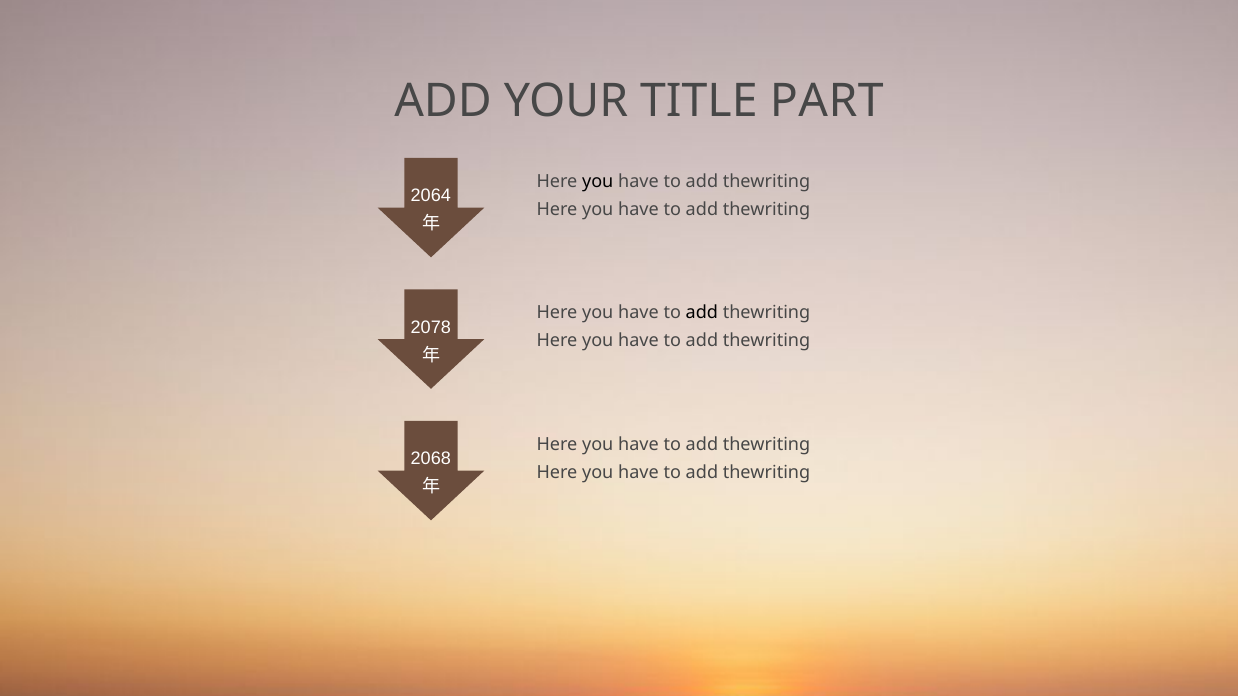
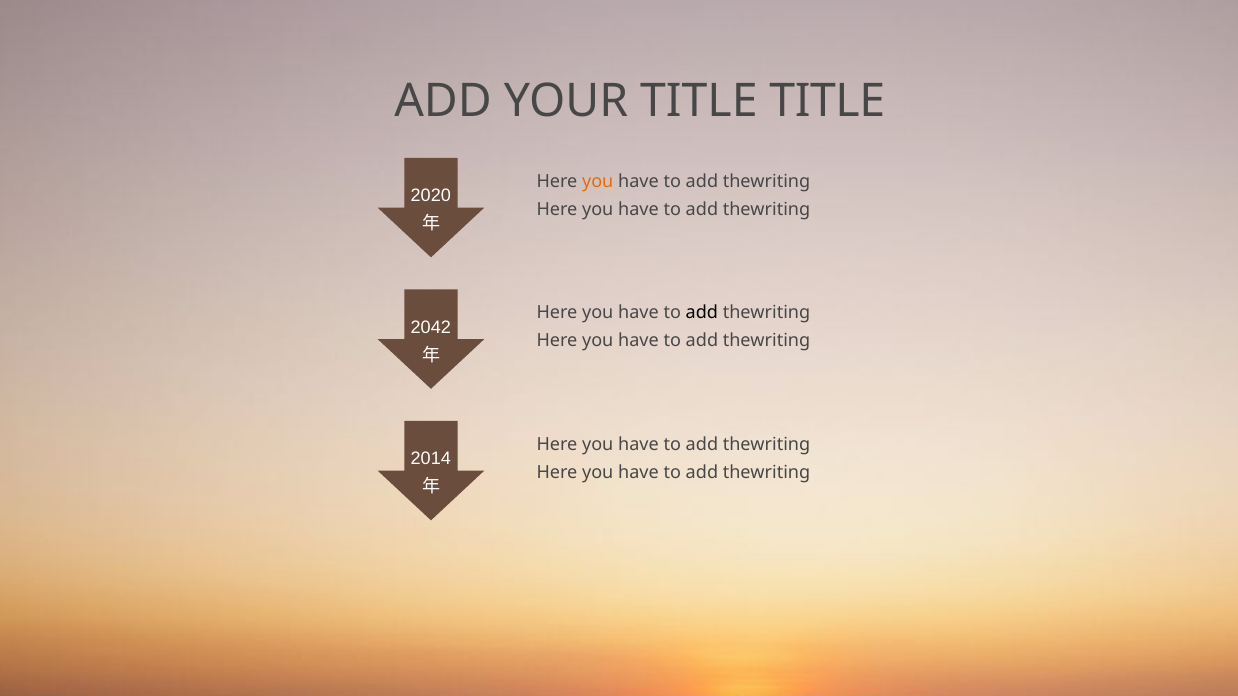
TITLE PART: PART -> TITLE (827, 101)
you colour: black -> orange (598, 181)
2064: 2064 -> 2020 (431, 196)
2078: 2078 -> 2042 (431, 327)
2068: 2068 -> 2014 (431, 459)
